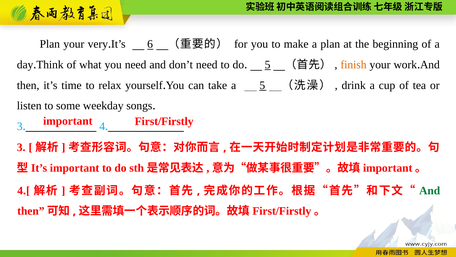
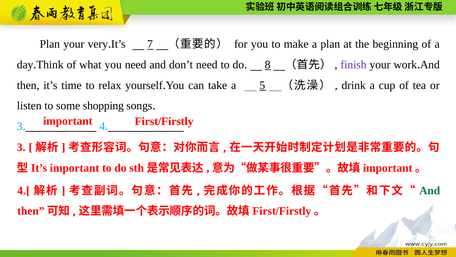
6: 6 -> 7 (150, 44)
5: 5 -> 8 (268, 65)
finish colour: orange -> purple (353, 65)
weekday: weekday -> shopping (103, 106)
